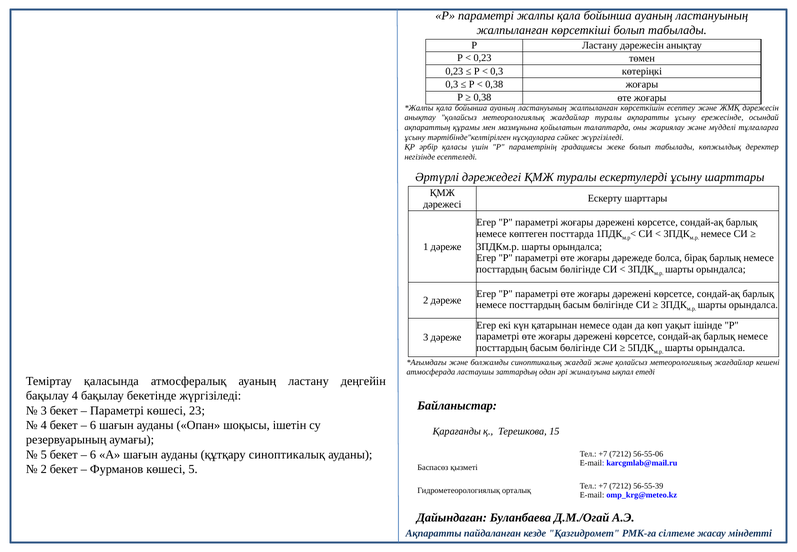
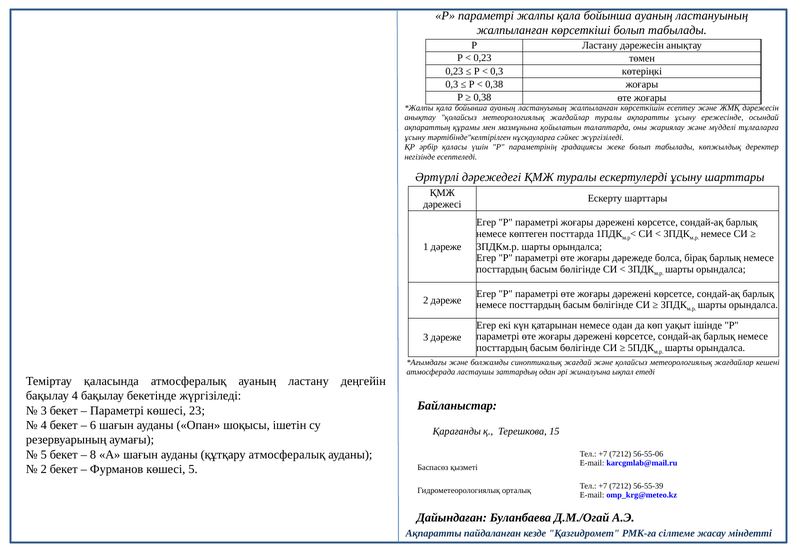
6: 6 -> 8 (93, 454)
құтқару синоптикалық: синоптикалық -> атмосфералық (287, 454)
